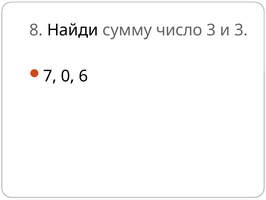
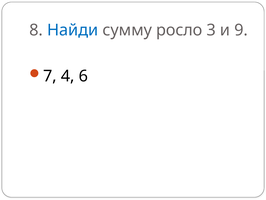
Найди colour: black -> blue (73, 30)
число: число -> росло (179, 30)
и 3: 3 -> 9 (241, 30)
0: 0 -> 4 (68, 76)
